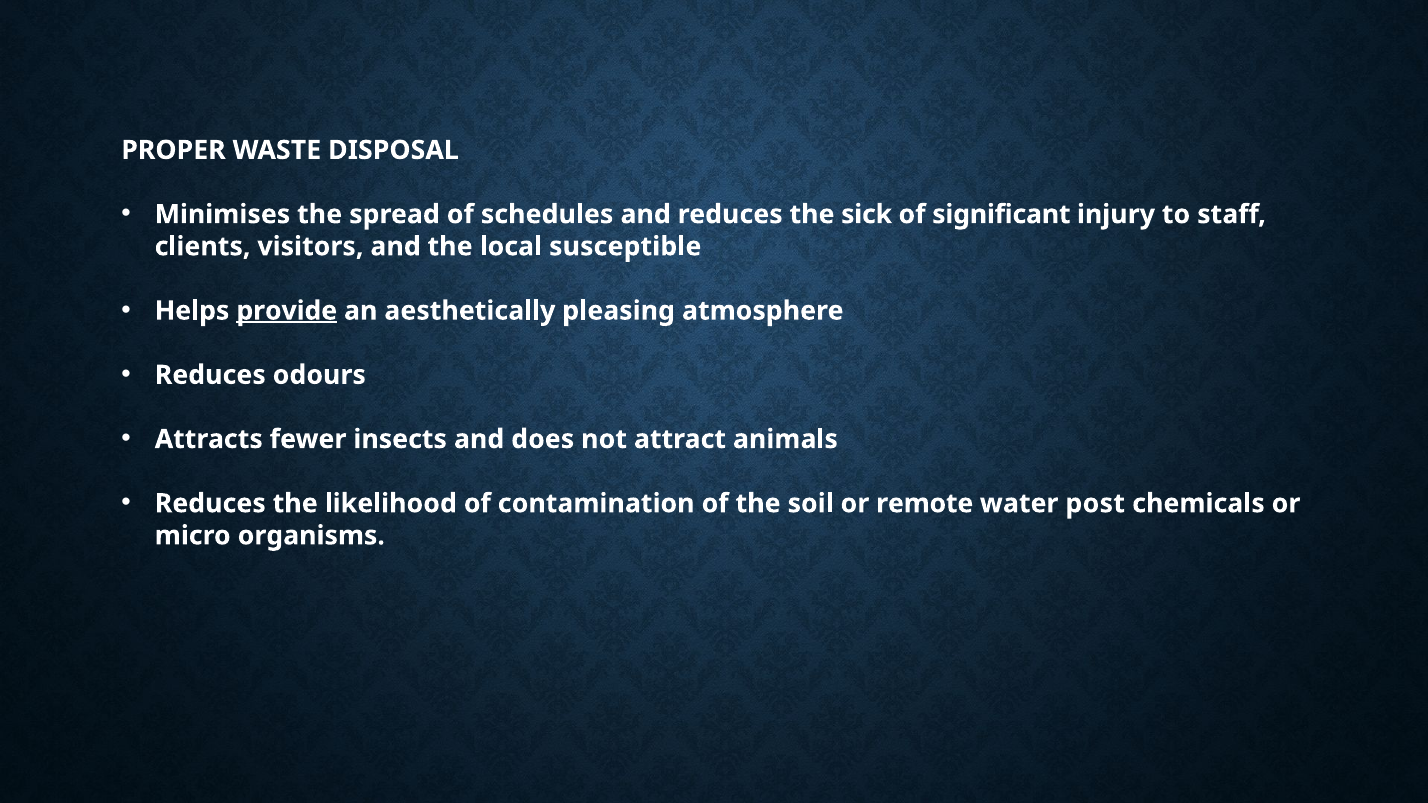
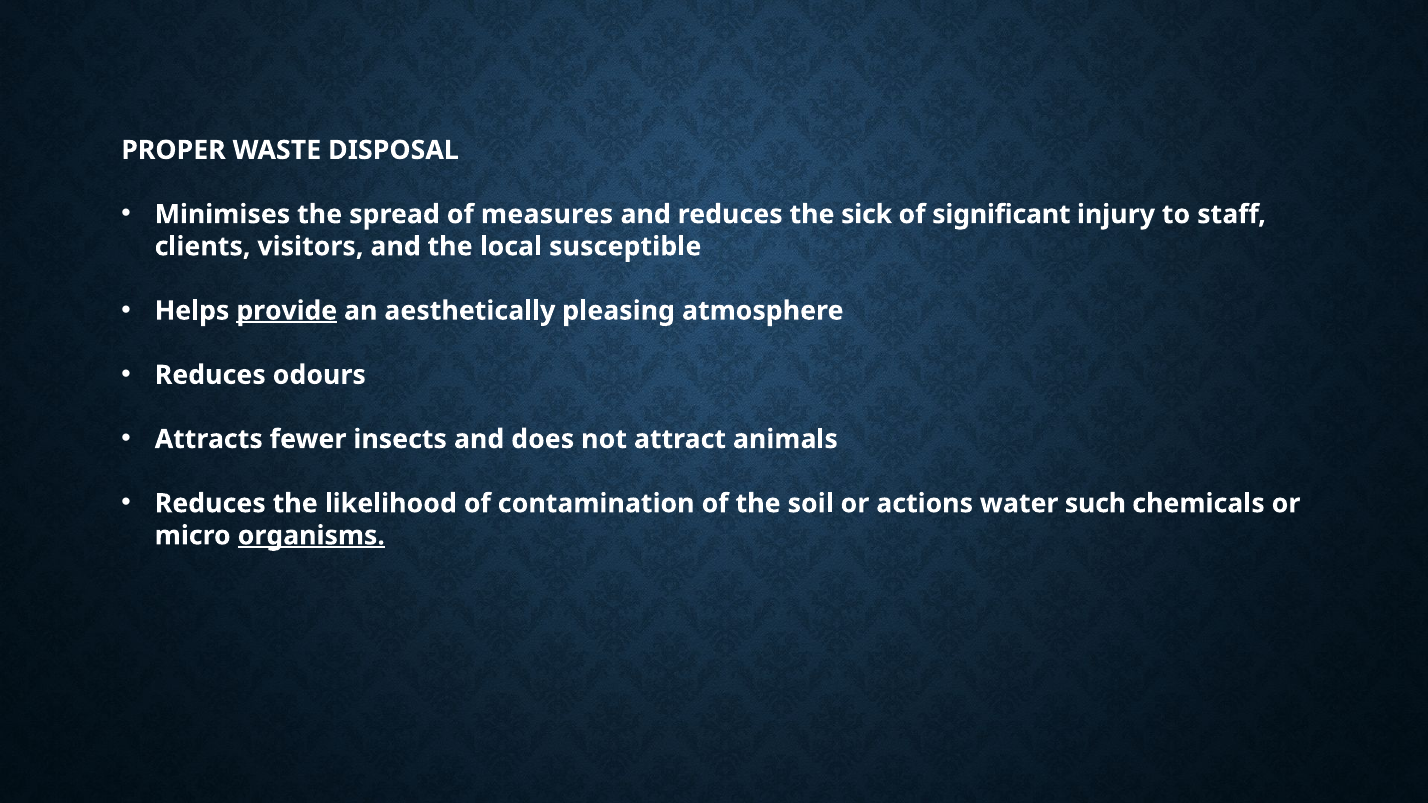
schedules: schedules -> measures (547, 214)
remote: remote -> actions (925, 504)
post: post -> such (1095, 504)
organisms underline: none -> present (311, 536)
